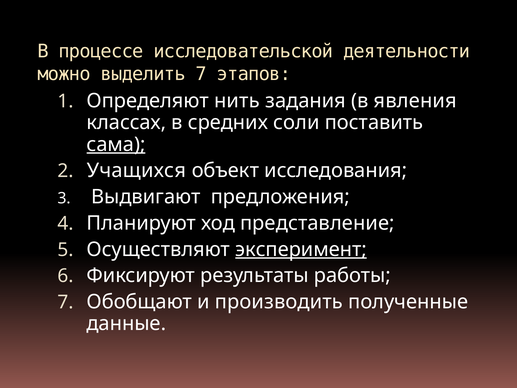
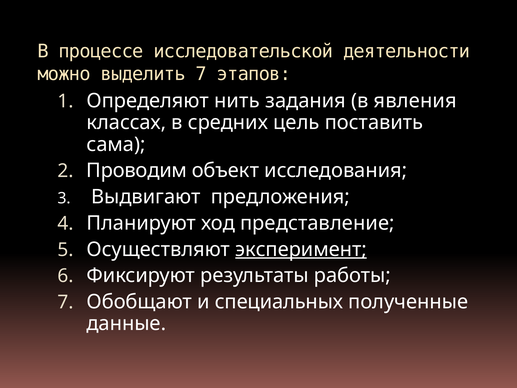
соли: соли -> цель (296, 123)
сама underline: present -> none (116, 144)
Учащихся: Учащихся -> Проводим (137, 171)
производить: производить -> специальных (279, 302)
